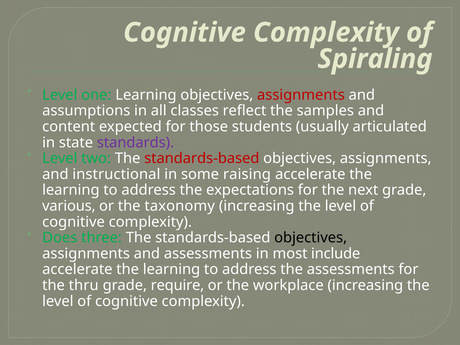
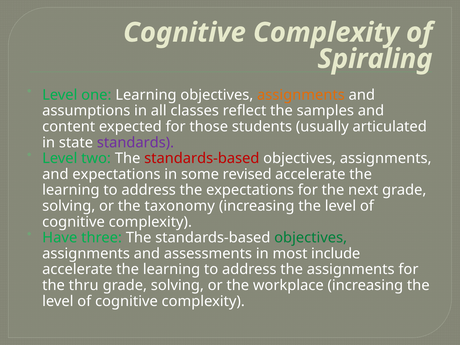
assignments colour: red -> orange (301, 95)
and instructional: instructional -> expectations (116, 174)
raising: raising -> revised (247, 174)
various: various -> solving (69, 206)
Does: Does -> Have (60, 238)
objectives colour: black -> green (311, 238)
the assessments: assessments -> assignments (351, 269)
require: require -> solving (177, 285)
